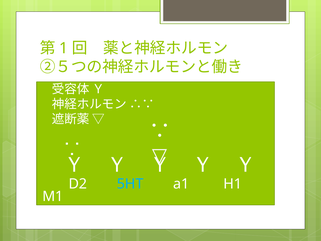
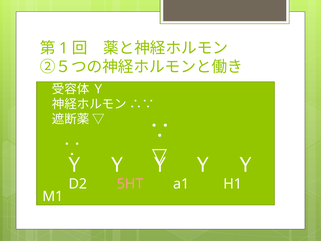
5HT colour: light blue -> pink (130, 184)
